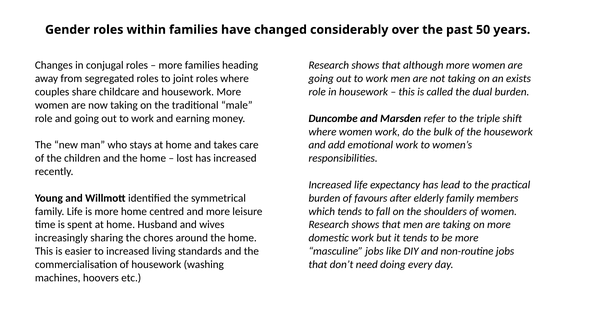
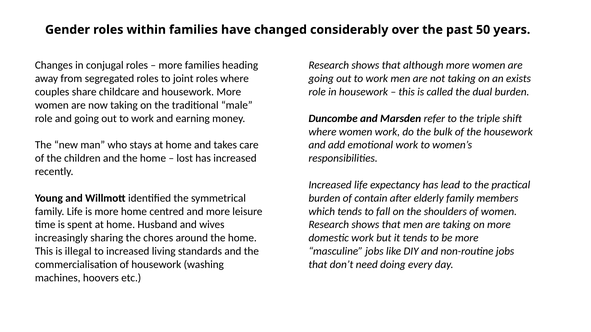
favours: favours -> contain (371, 198)
easier: easier -> illegal (78, 252)
